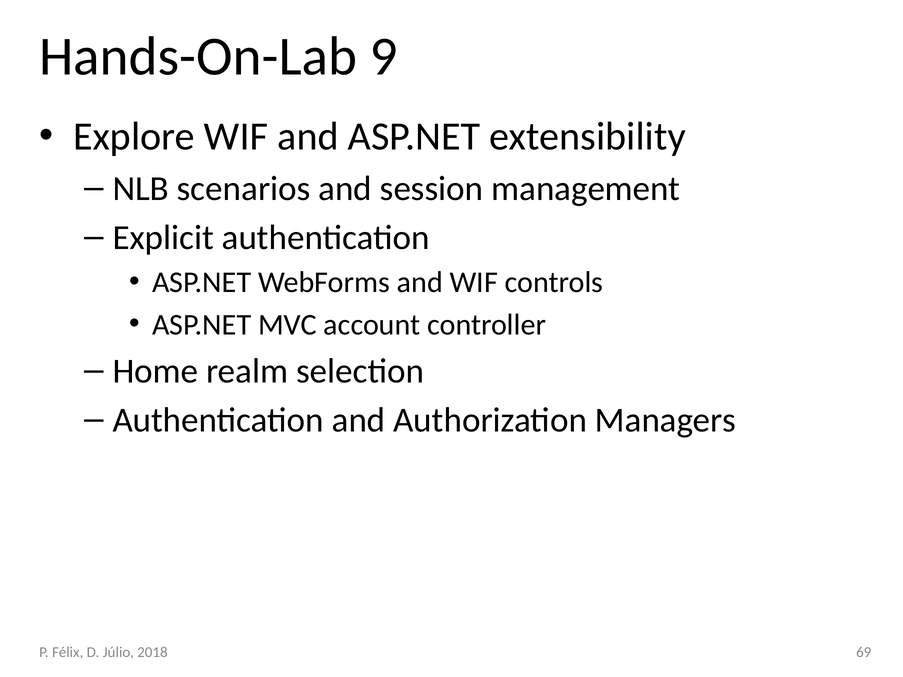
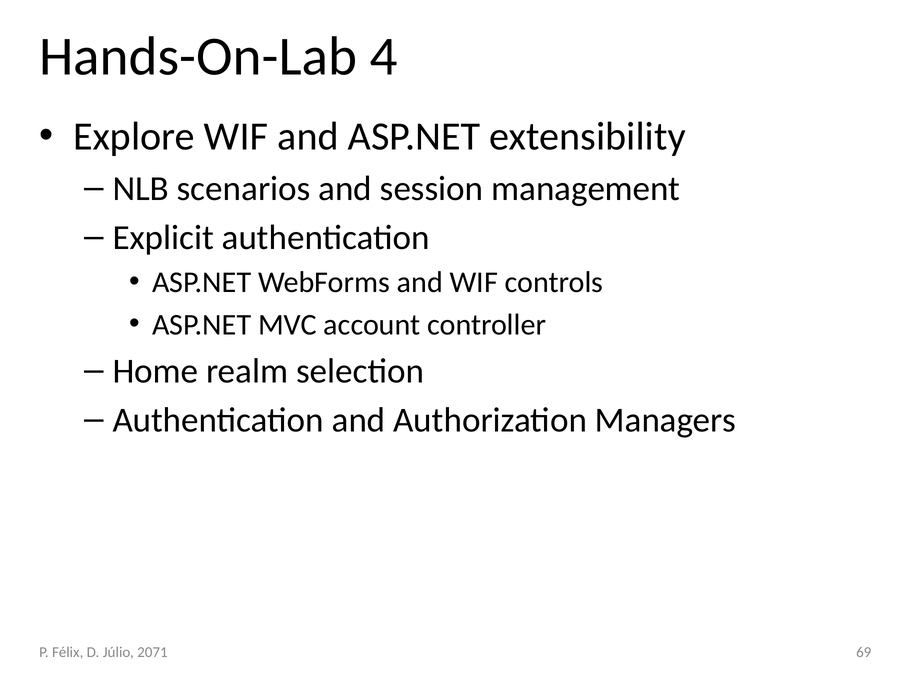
9: 9 -> 4 (384, 57)
2018: 2018 -> 2071 (152, 653)
